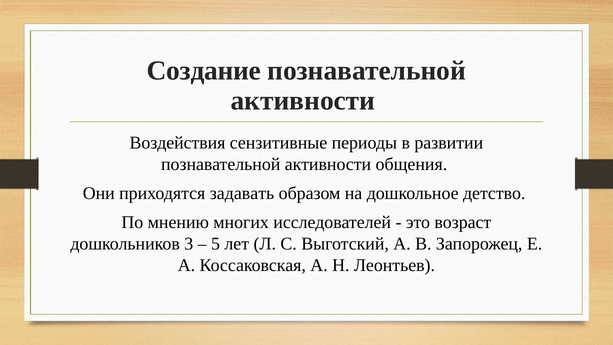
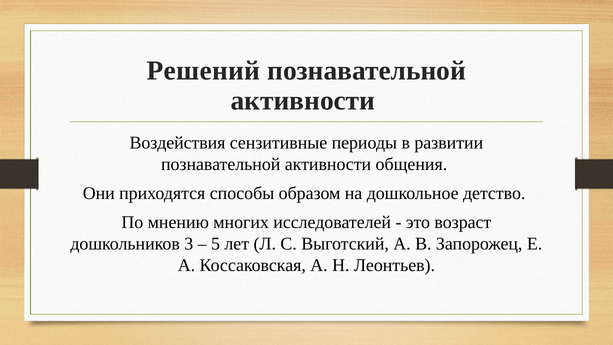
Создание: Создание -> Решений (204, 71)
задавать: задавать -> способы (242, 193)
